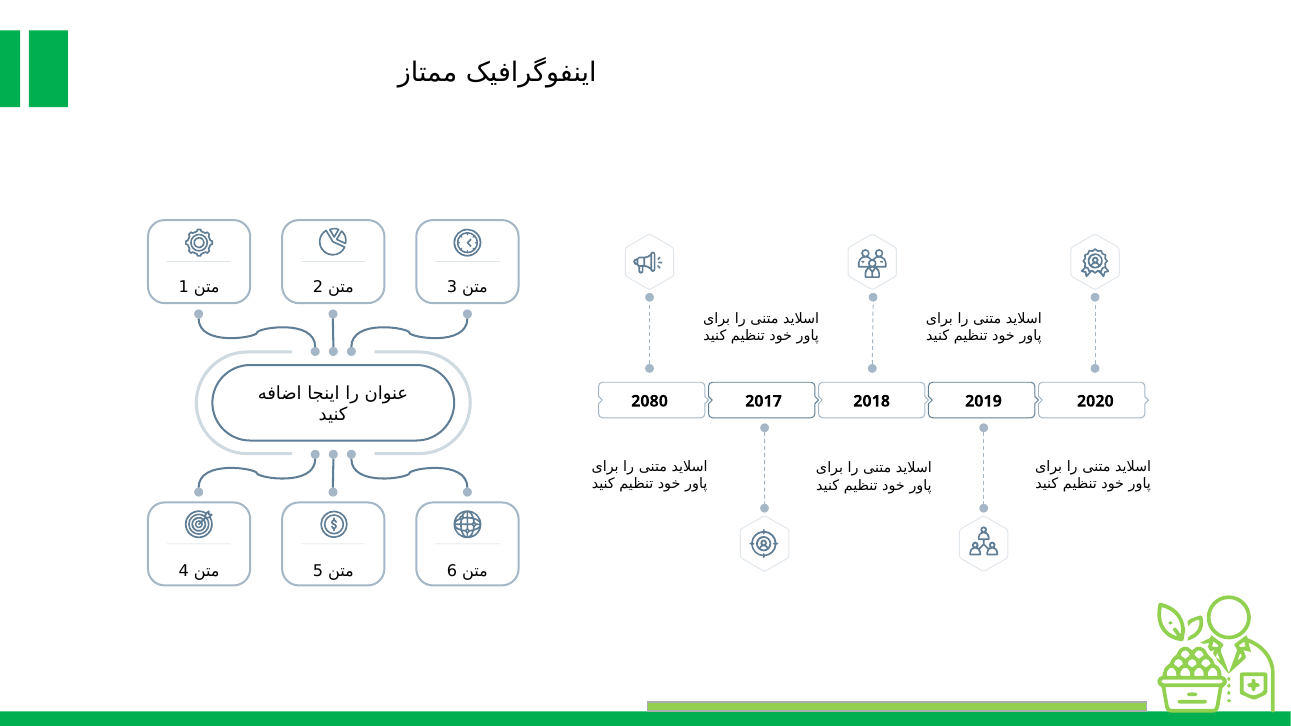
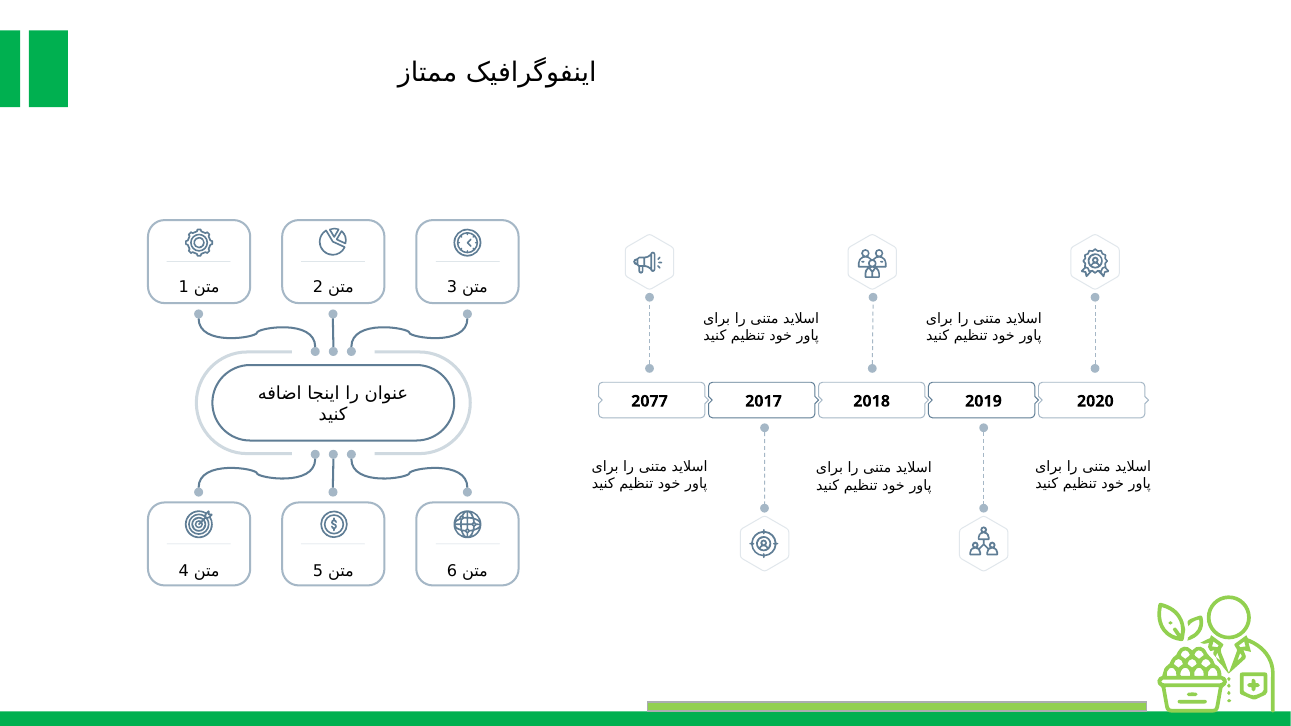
2080: 2080 -> 2077 (650, 401)
